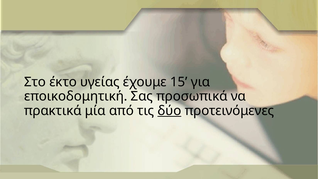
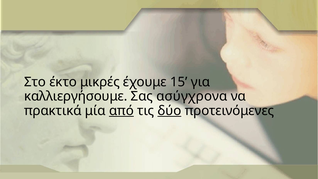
υγείας: υγείας -> μικρές (100, 82)
εποικοδομητική: εποικοδομητική -> καλλιεργήσουμε (76, 96)
προσωπικά: προσωπικά -> ασύγχρονα (192, 96)
από underline: none -> present (121, 111)
